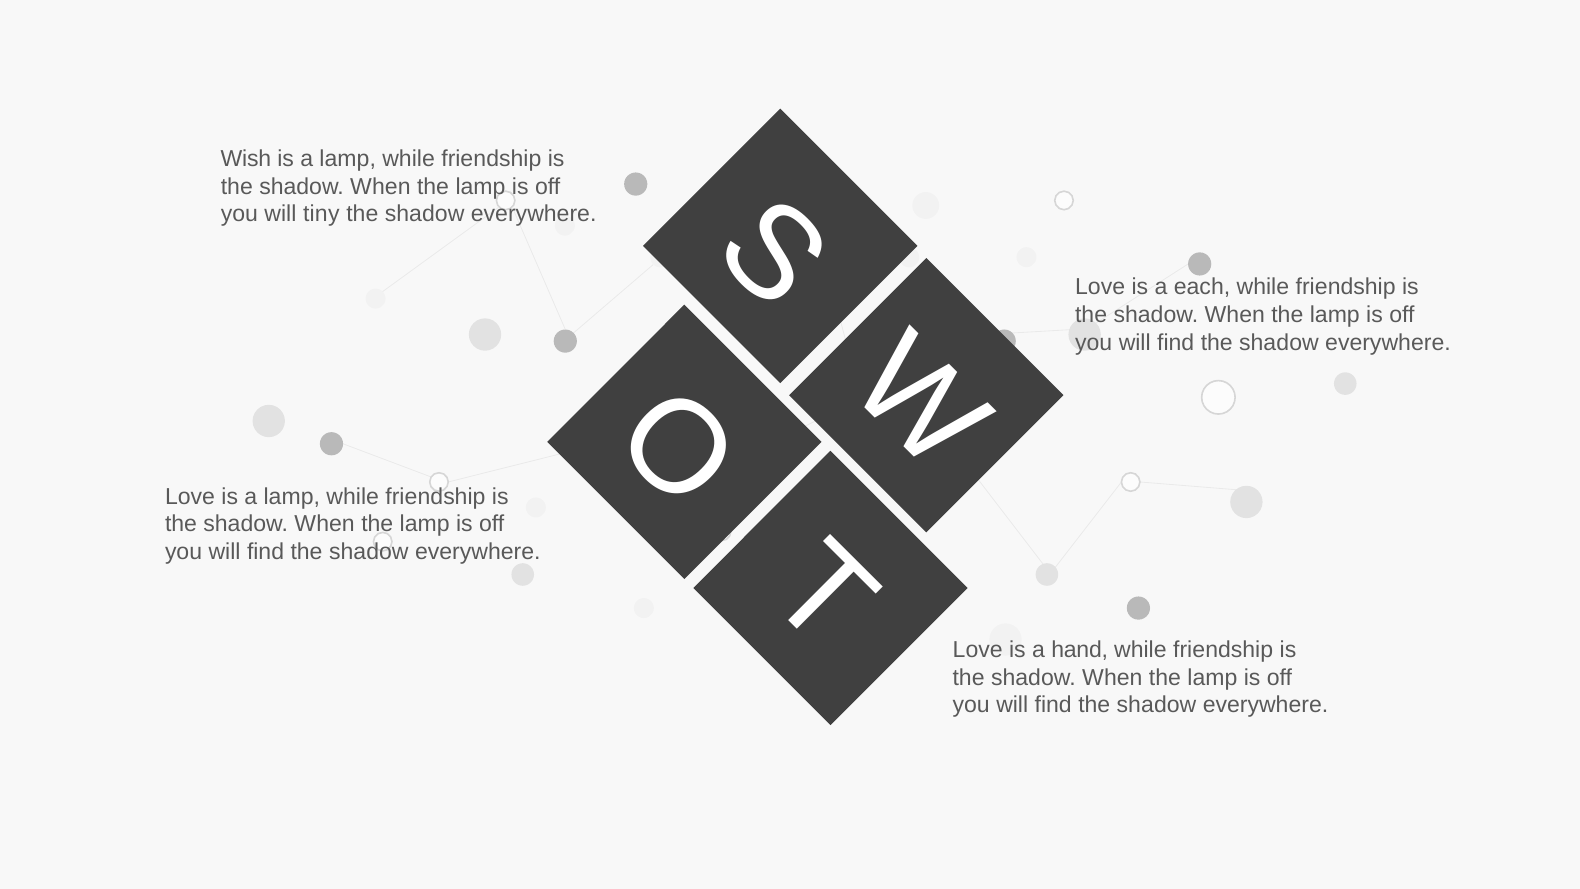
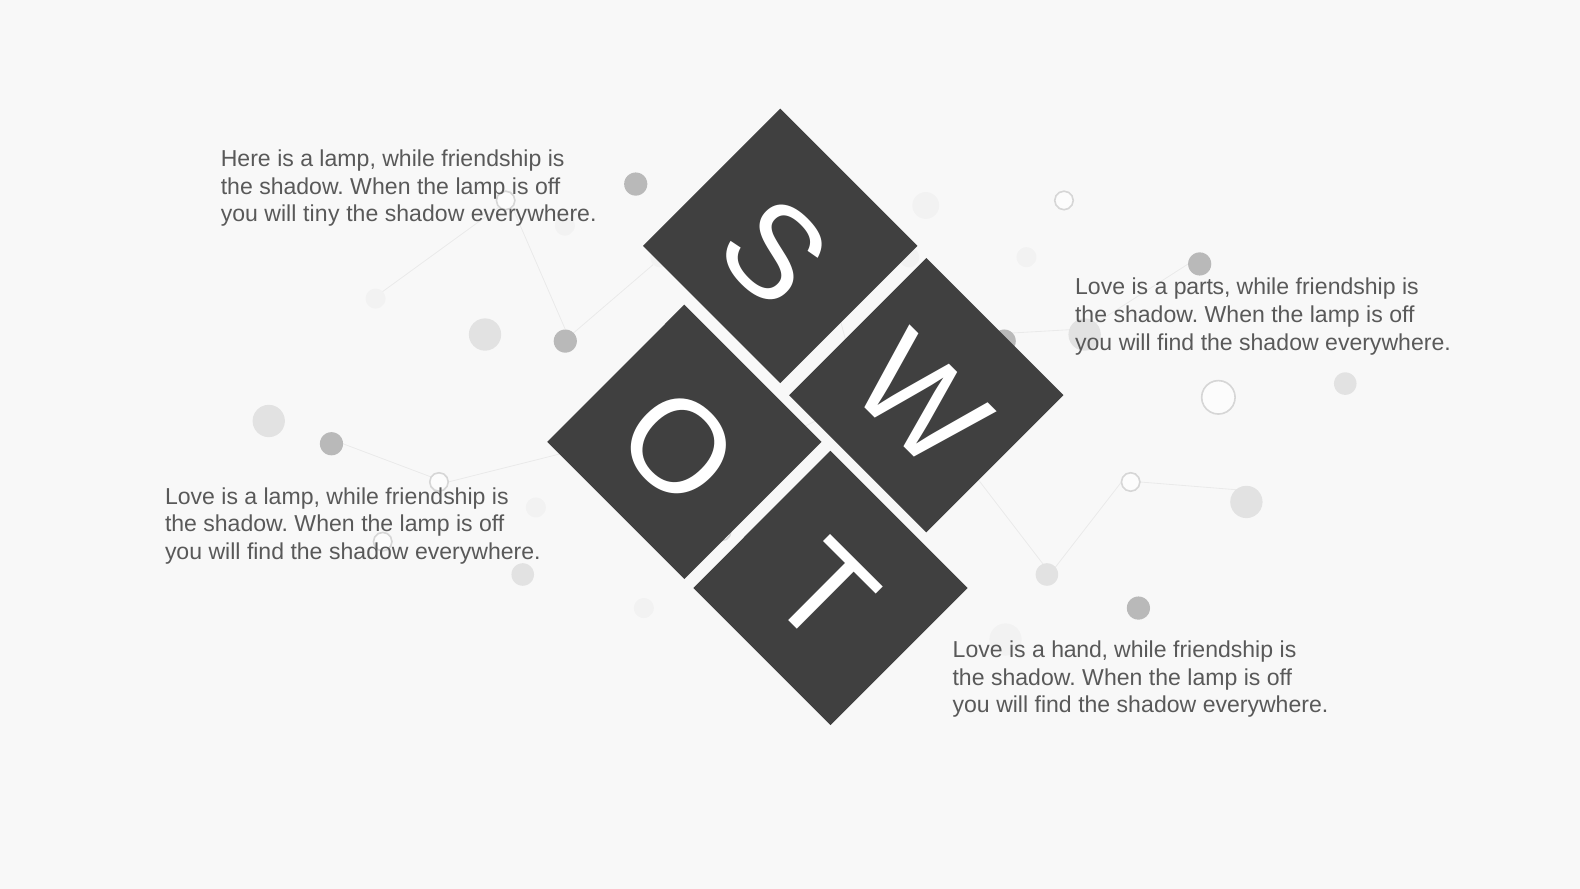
Wish: Wish -> Here (246, 159)
each: each -> parts (1202, 287)
